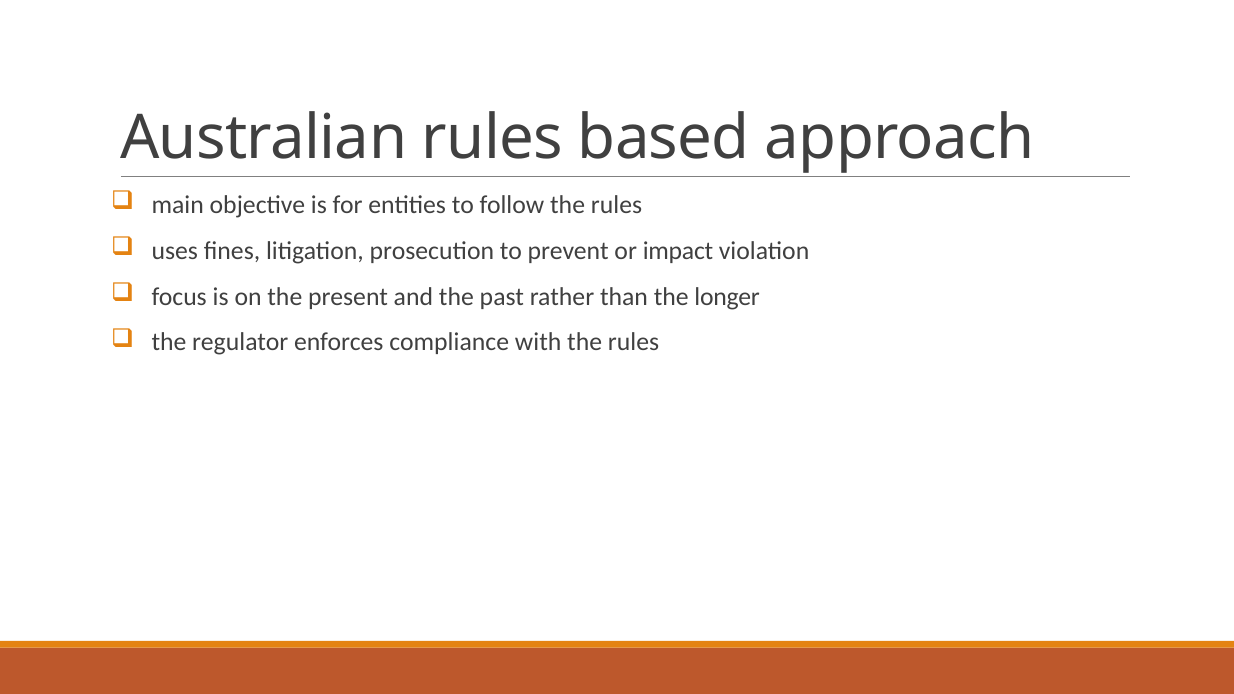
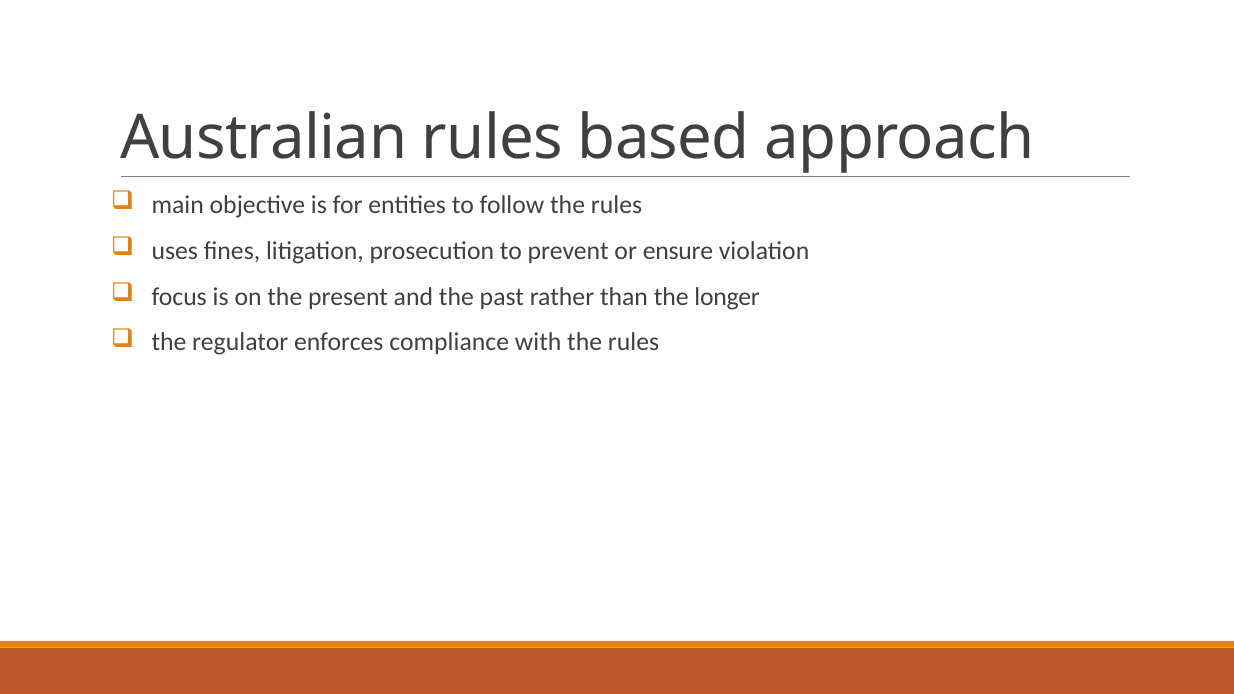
impact: impact -> ensure (678, 251)
